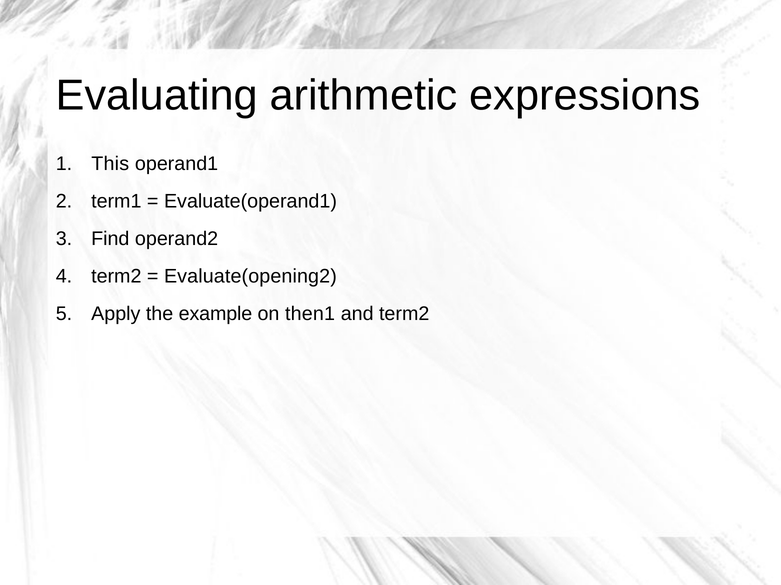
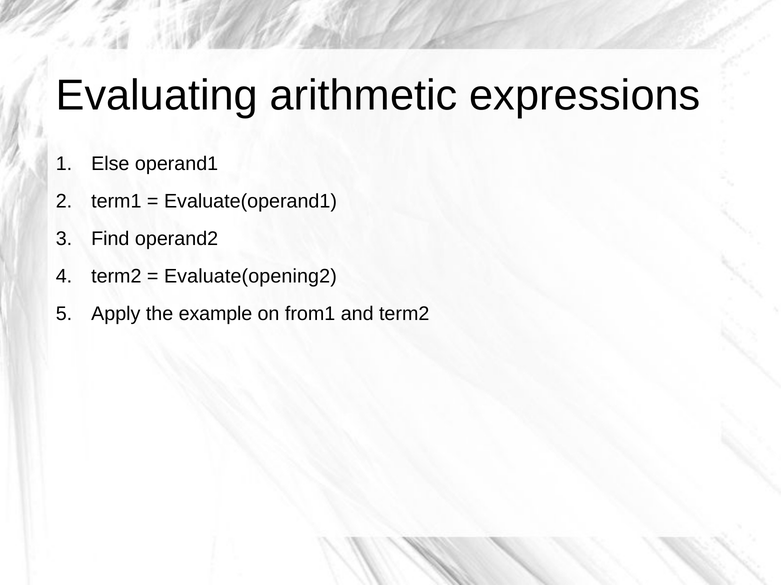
This: This -> Else (110, 164)
then1: then1 -> from1 (310, 314)
